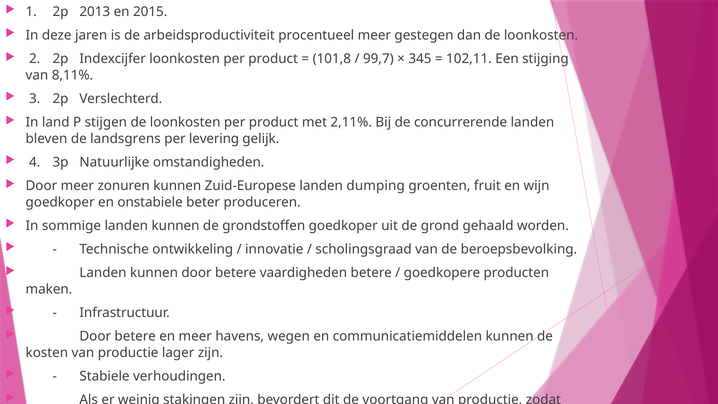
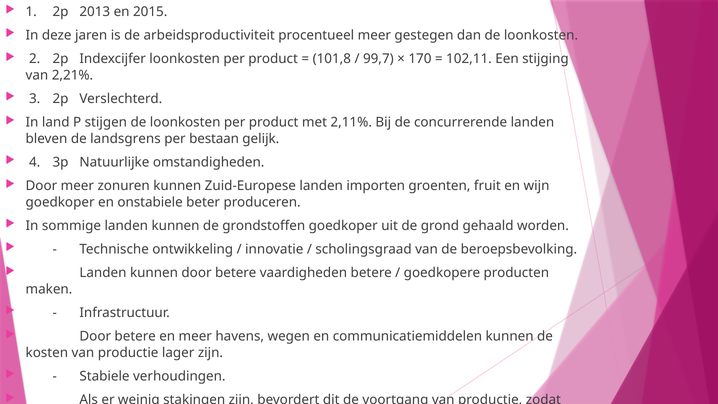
345: 345 -> 170 (420, 59)
8,11%: 8,11% -> 2,21% (73, 75)
levering: levering -> bestaan (214, 139)
dumping: dumping -> importen (376, 186)
